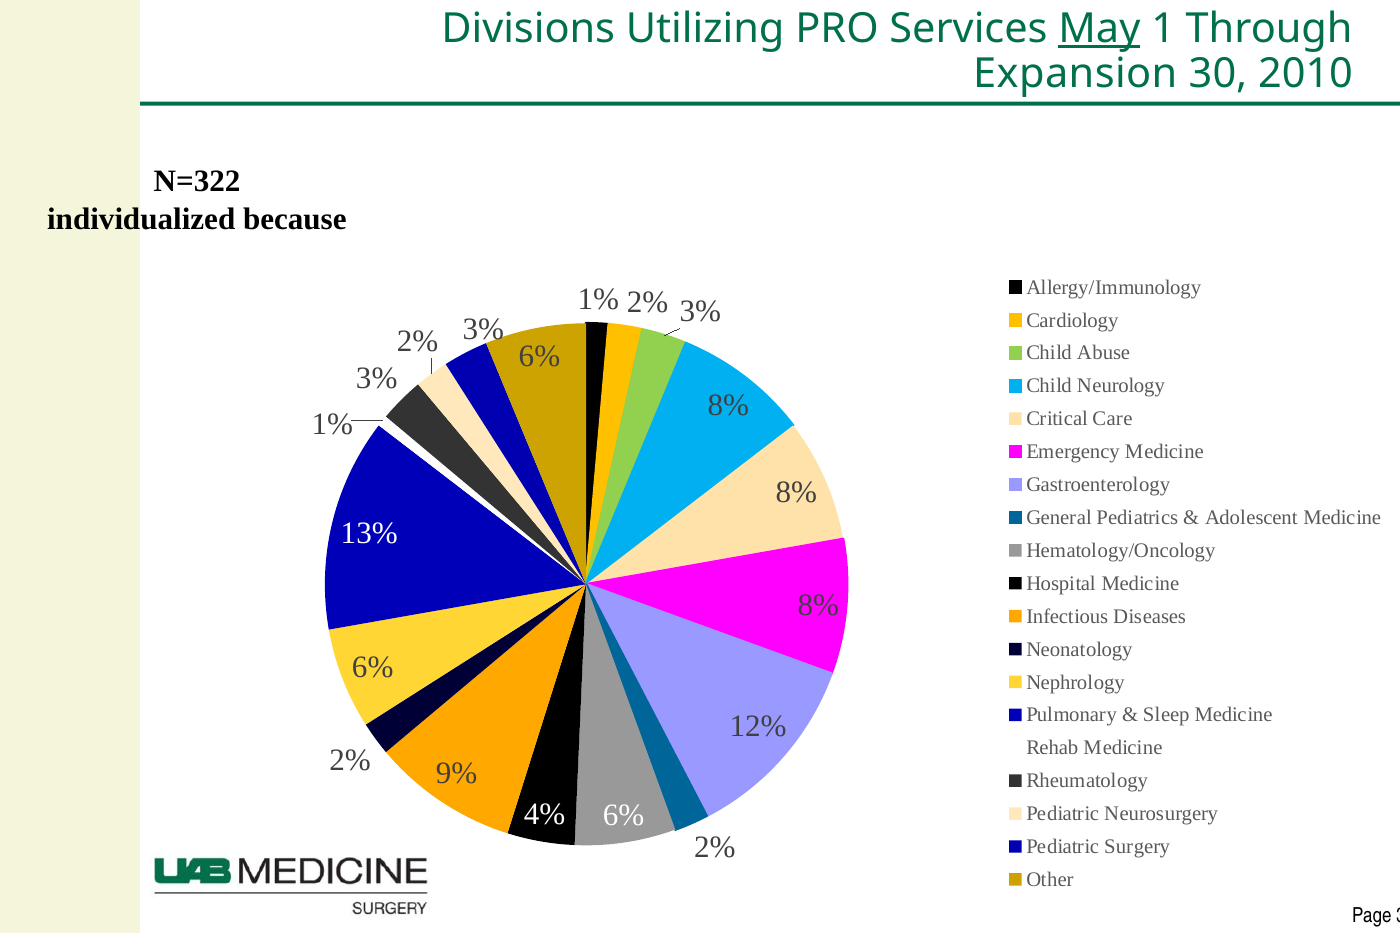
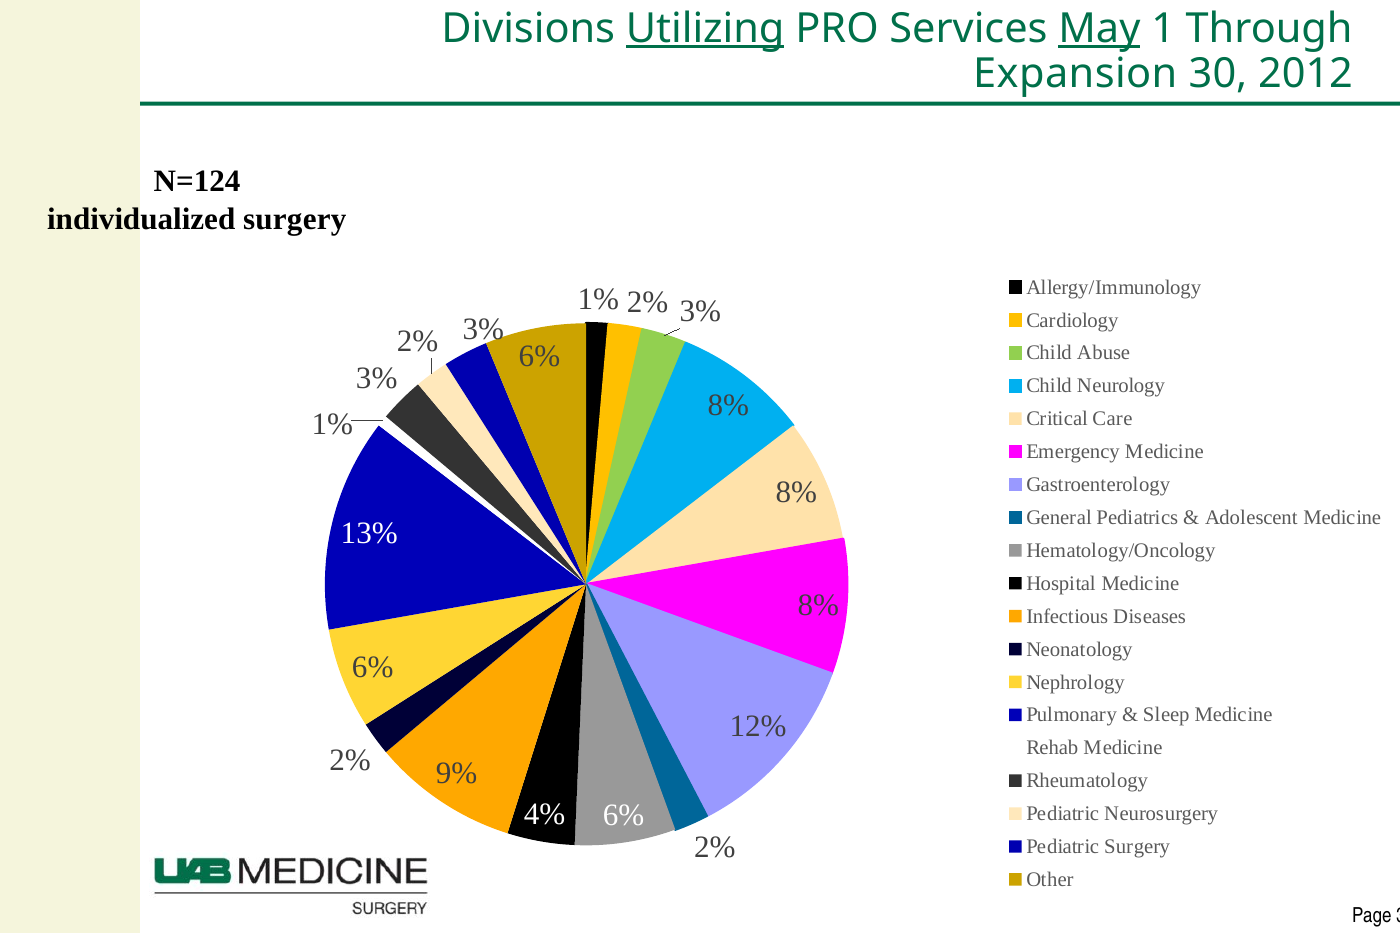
Utilizing underline: none -> present (705, 29)
2010: 2010 -> 2012 (1306, 74)
N=322: N=322 -> N=124 (197, 182)
individualized because: because -> surgery (295, 219)
